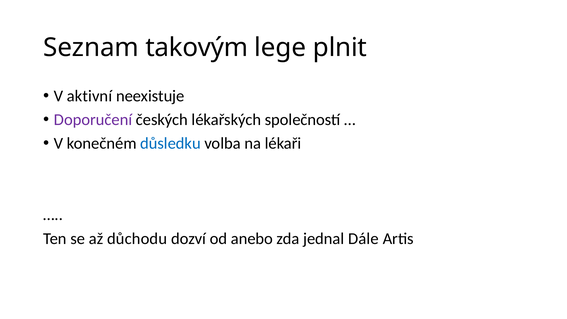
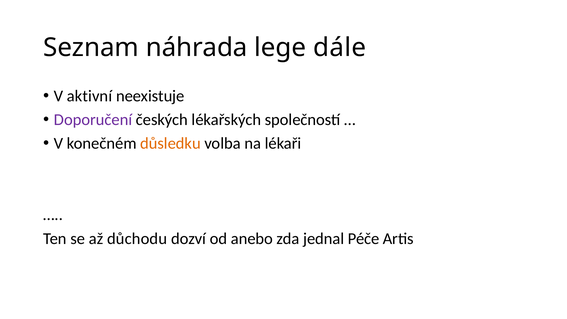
takovým: takovým -> náhrada (197, 48)
plnit: plnit -> dále (340, 48)
důsledku colour: blue -> orange (170, 143)
Dále: Dále -> Péče (364, 239)
